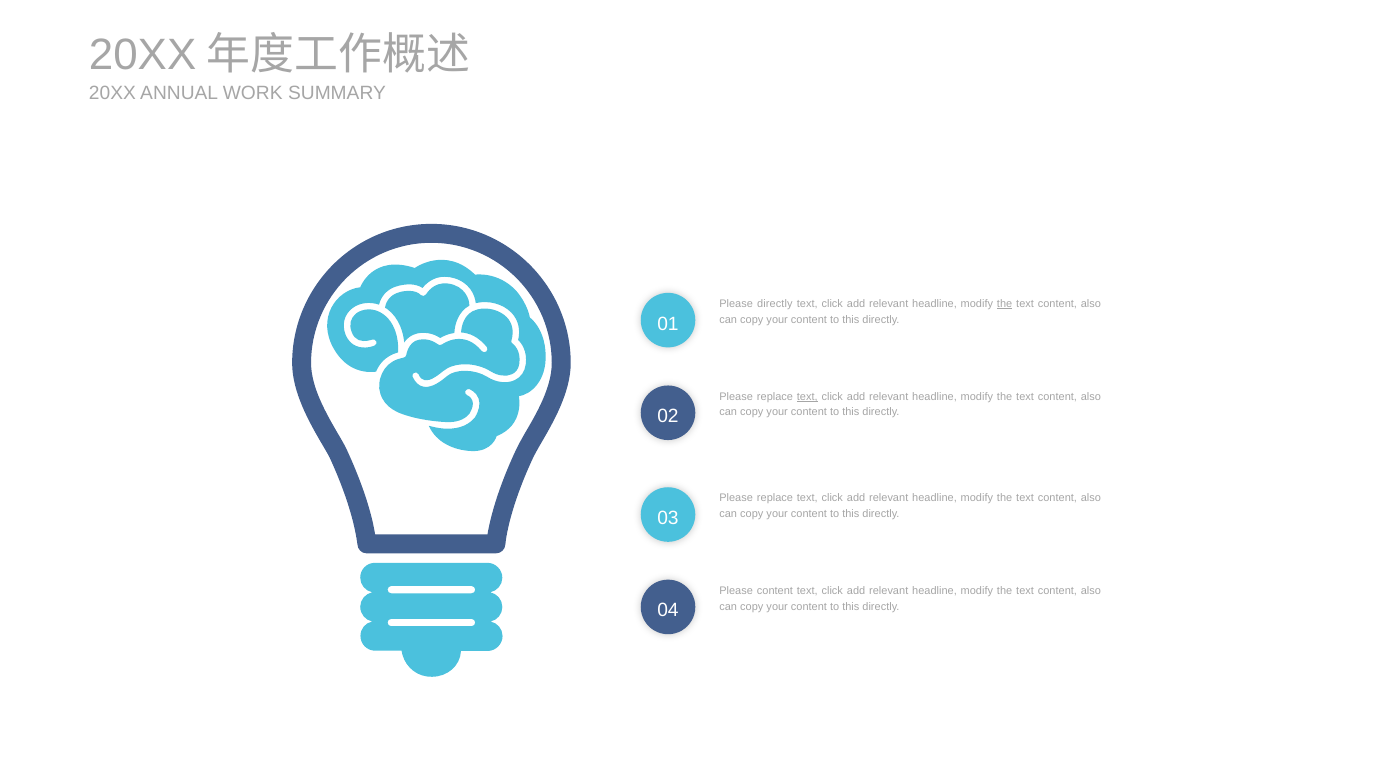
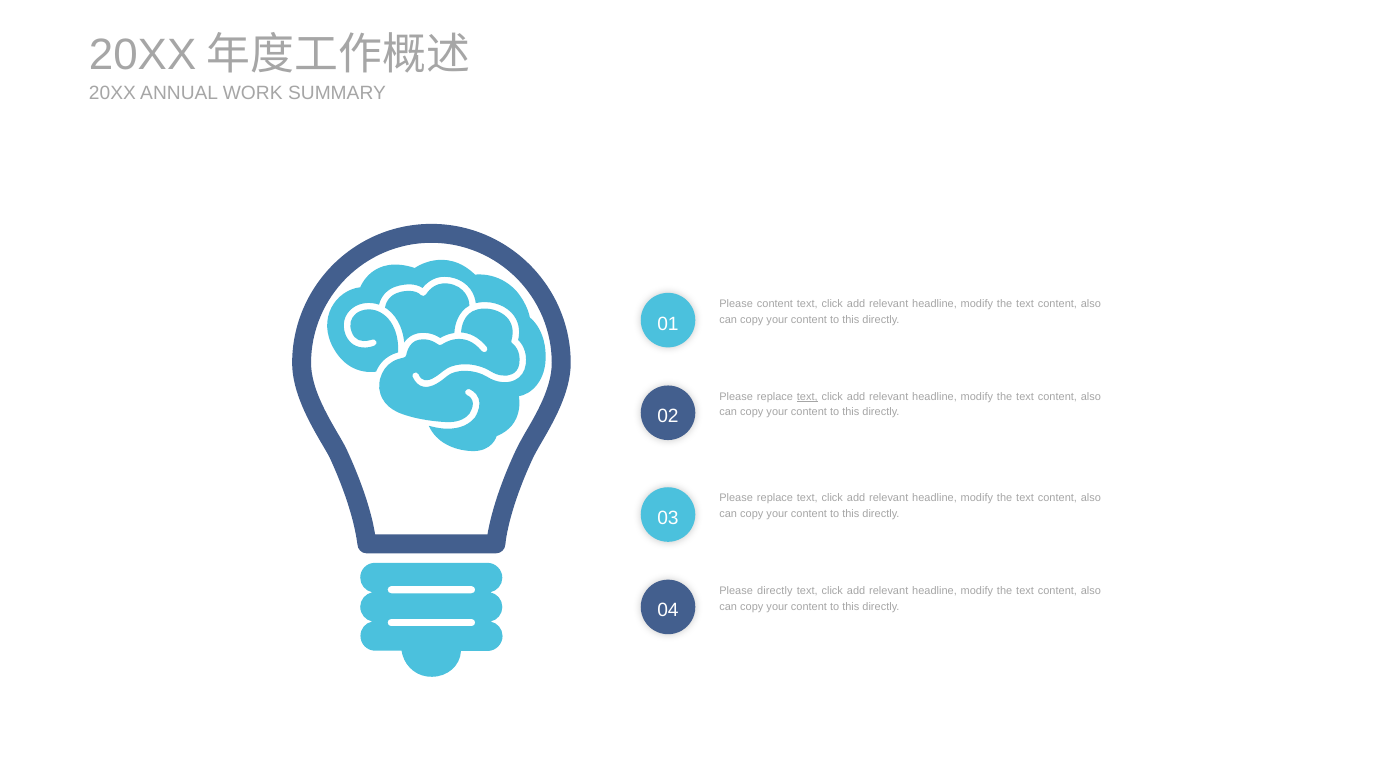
Please directly: directly -> content (775, 304)
the underline: present -> none (1005, 304)
Please content: content -> directly (775, 590)
